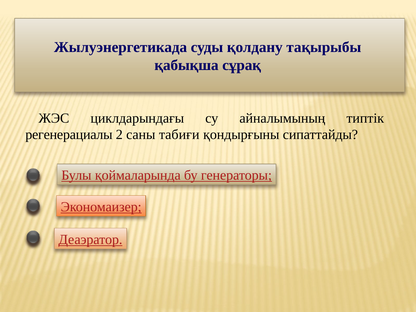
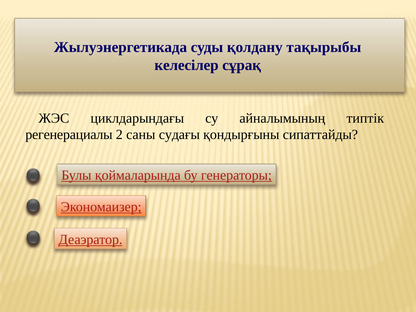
қабықша: қабықша -> келесілер (187, 65)
табиғи: табиғи -> судағы (179, 135)
